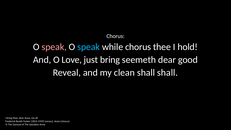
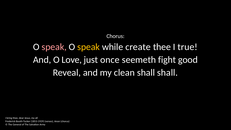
speak colour: light blue -> yellow (89, 47)
while chorus: chorus -> create (138, 47)
hold: hold -> true (188, 47)
just bring: bring -> once (110, 60)
seemeth dear: dear -> fight (167, 60)
